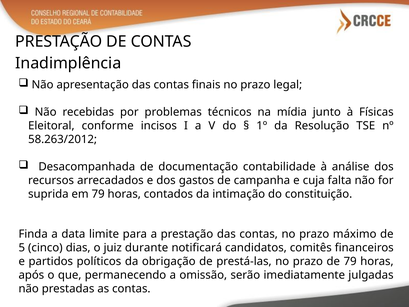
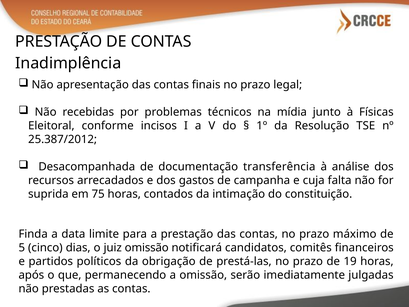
58.263/2012: 58.263/2012 -> 25.387/2012 (63, 139)
contabilidade: contabilidade -> transferência (279, 167)
em 79: 79 -> 75 (98, 194)
juiz durante: durante -> omissão (147, 248)
de 79: 79 -> 19 (350, 261)
